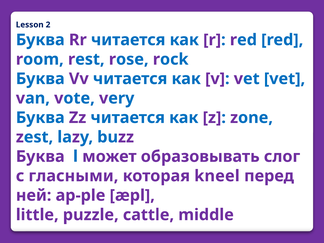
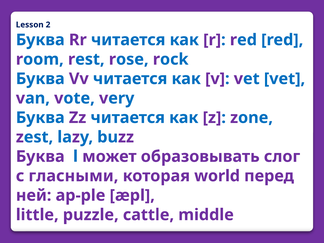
kneel: kneel -> world (217, 176)
